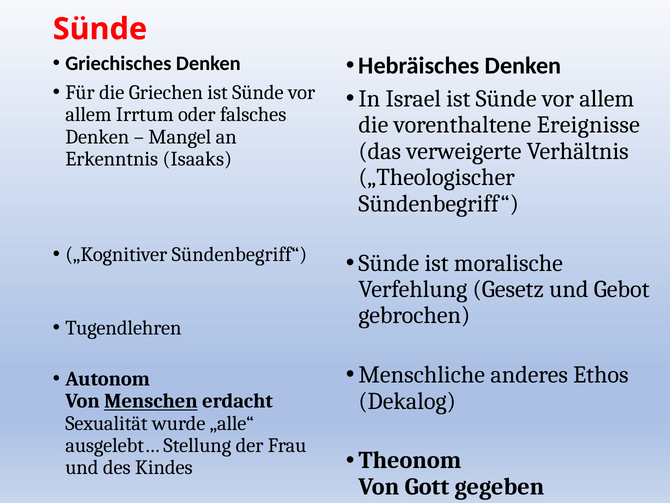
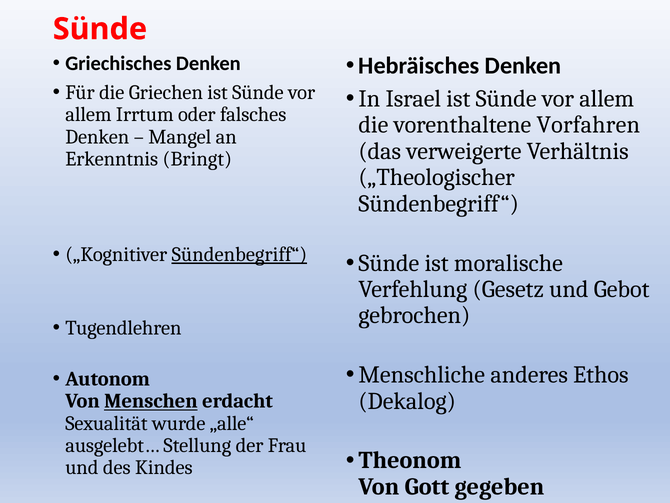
Ereignisse: Ereignisse -> Vorfahren (588, 125)
Isaaks: Isaaks -> Bringt (197, 159)
Sündenbegriff“ underline: none -> present (239, 254)
